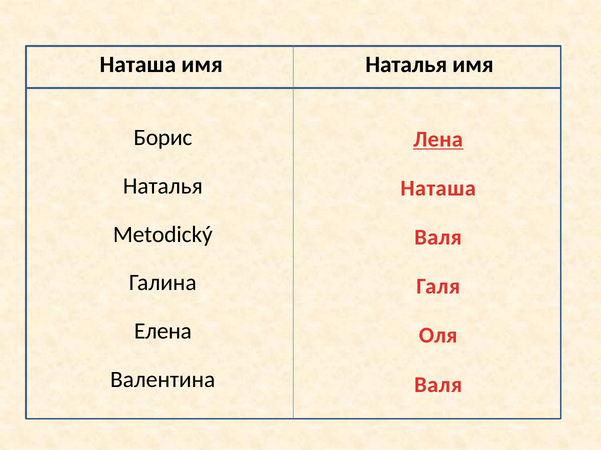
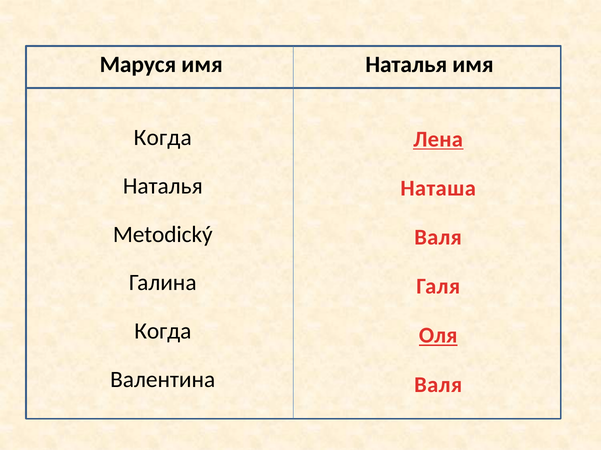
Наташа: Наташа -> Маруся (138, 65)
Борис: Борис -> Когда (163, 138)
Елена: Елена -> Когда (163, 332)
Оля underline: none -> present (438, 336)
